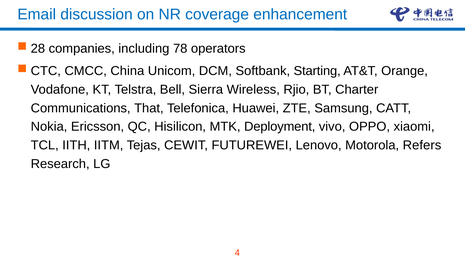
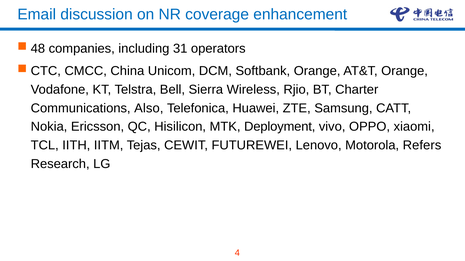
28: 28 -> 48 (38, 49)
78: 78 -> 31 (180, 49)
Softbank Starting: Starting -> Orange (317, 71)
That: That -> Also (149, 108)
